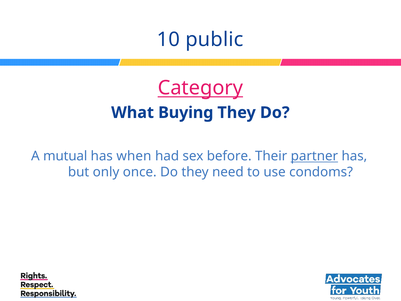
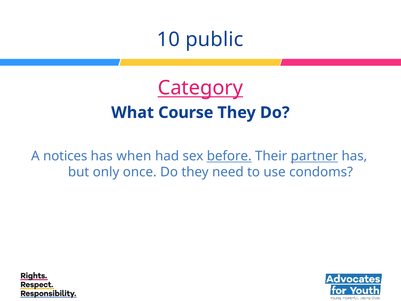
Buying: Buying -> Course (186, 113)
mutual: mutual -> notices (65, 156)
before underline: none -> present (229, 156)
